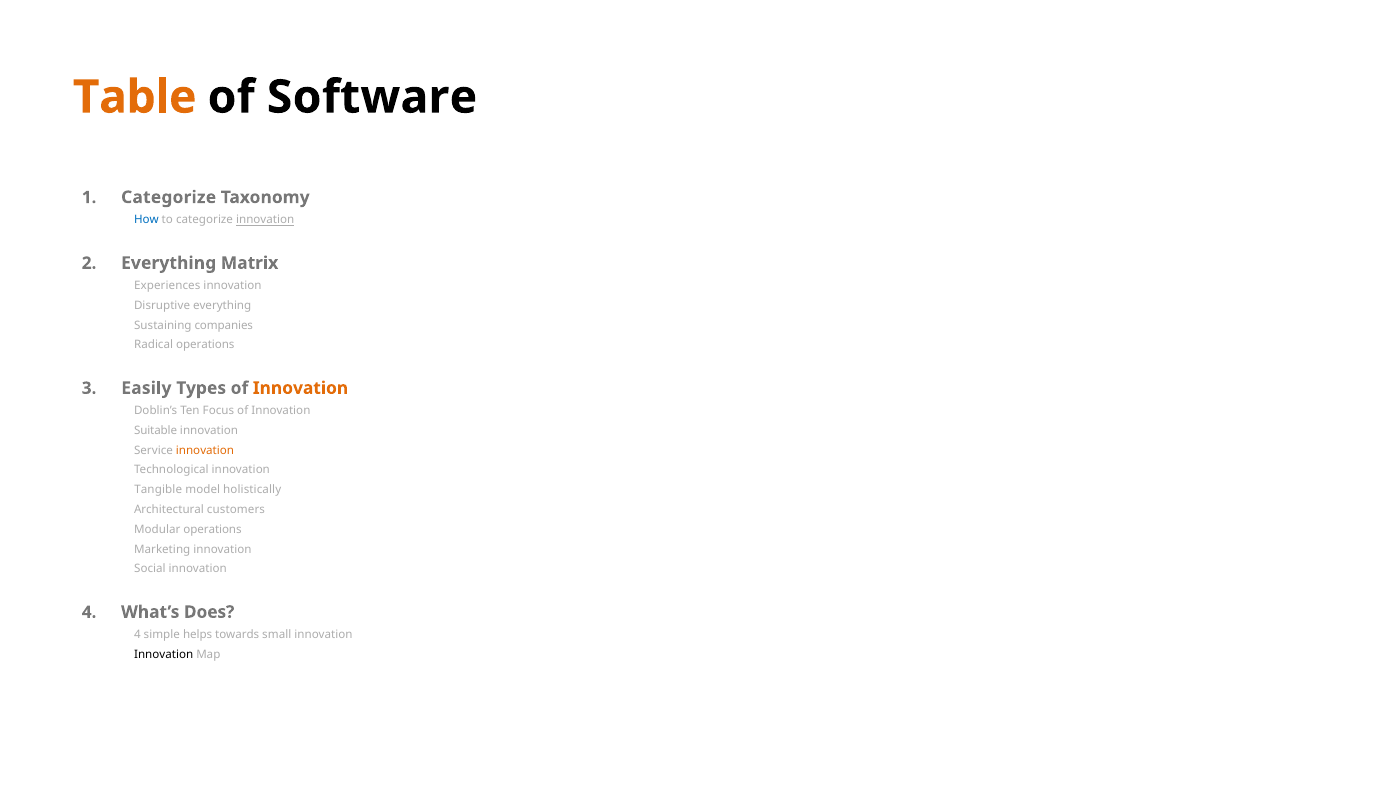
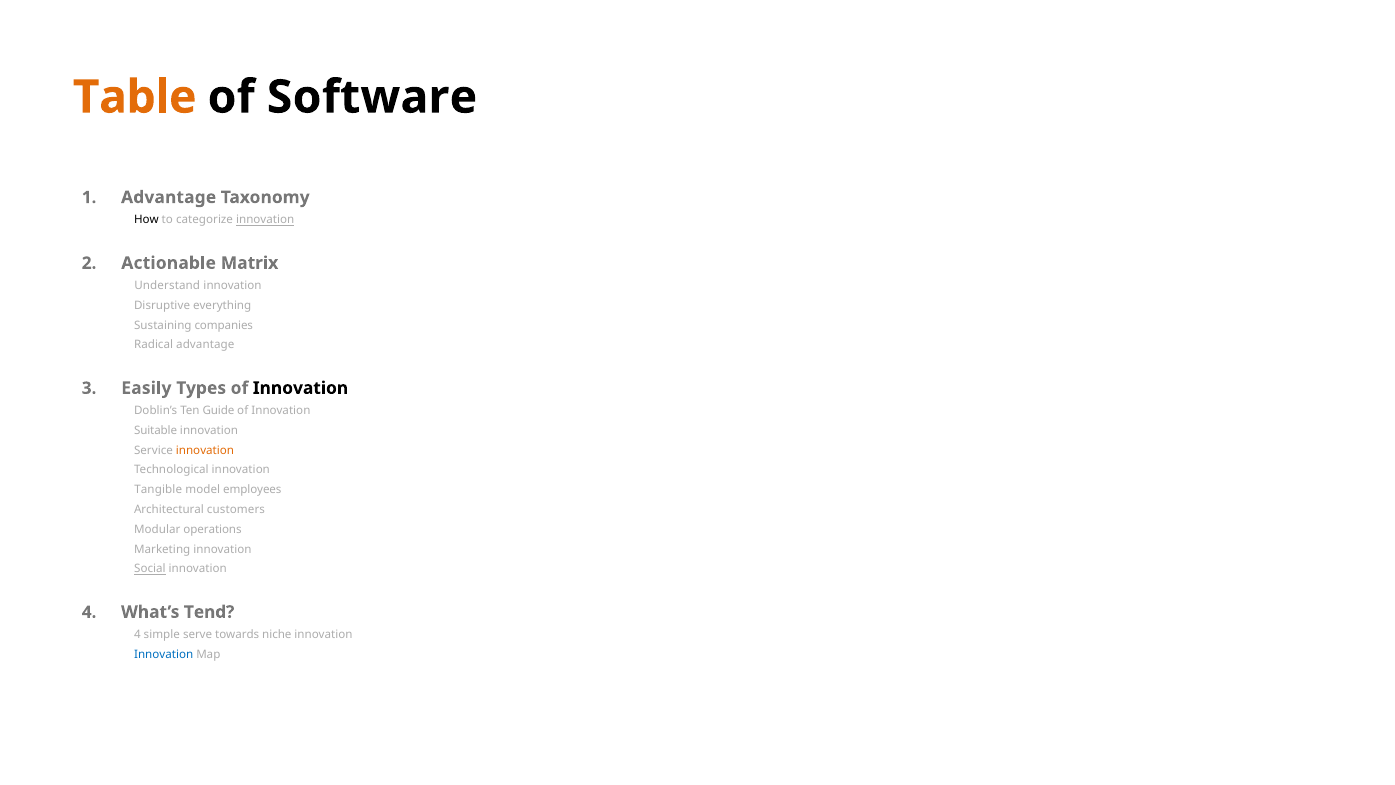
Categorize: Categorize -> Advantage (169, 197)
How colour: blue -> black (146, 220)
Everything: Everything -> Actionable (169, 263)
Experiences: Experiences -> Understand (167, 286)
Radical operations: operations -> advantage (205, 345)
Innovation colour: orange -> black (301, 388)
Focus: Focus -> Guide (219, 411)
holistically: holistically -> employees (252, 490)
Social underline: none -> present (150, 569)
Does: Does -> Tend (209, 612)
helps: helps -> serve (198, 634)
small: small -> niche (277, 634)
Innovation colour: black -> blue (164, 654)
